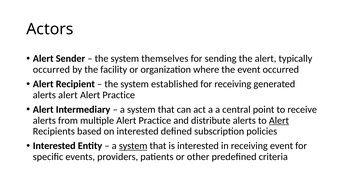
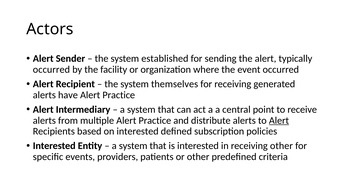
themselves: themselves -> established (165, 58)
established: established -> themselves (175, 84)
alerts alert: alert -> have (68, 95)
system underline: present -> none (133, 146)
receiving event: event -> other (281, 146)
